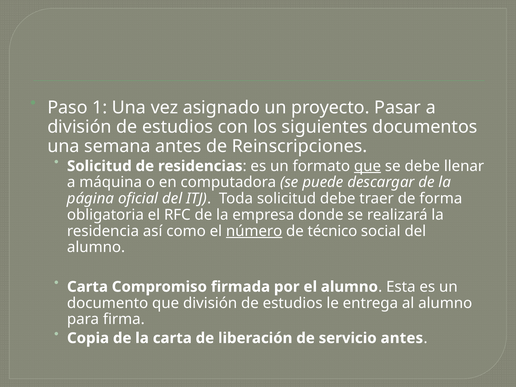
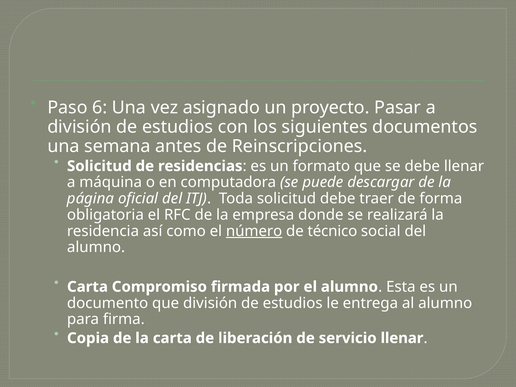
1: 1 -> 6 (100, 107)
que underline: present -> none (367, 166)
servicio antes: antes -> llenar (402, 338)
